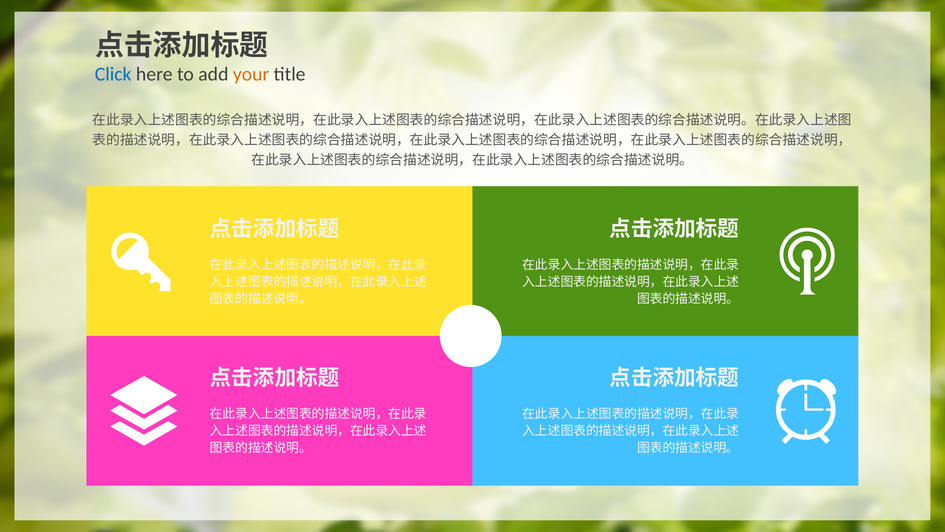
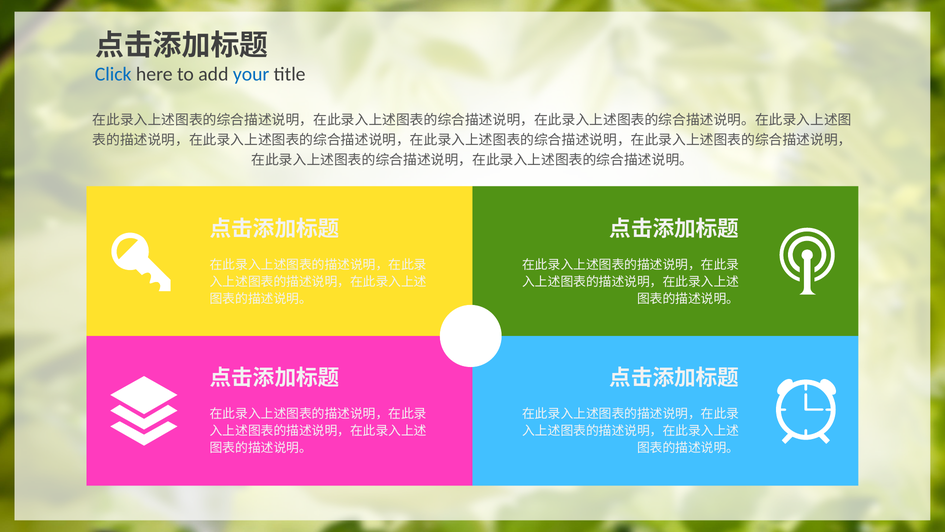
your colour: orange -> blue (251, 74)
